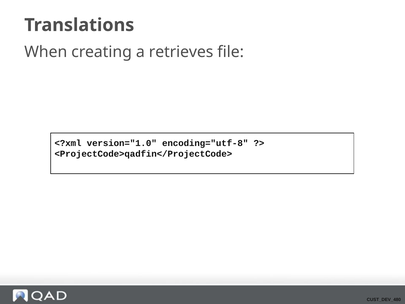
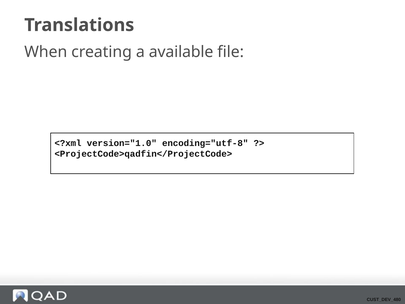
retrieves: retrieves -> available (181, 52)
